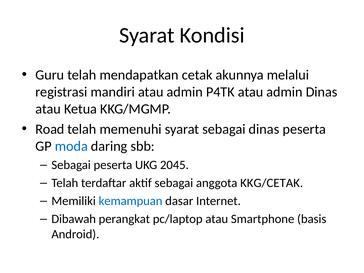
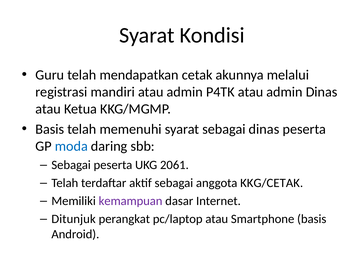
Road: Road -> Basis (50, 129)
2045: 2045 -> 2061 (174, 165)
kemampuan colour: blue -> purple (131, 201)
Dibawah: Dibawah -> Ditunjuk (74, 219)
